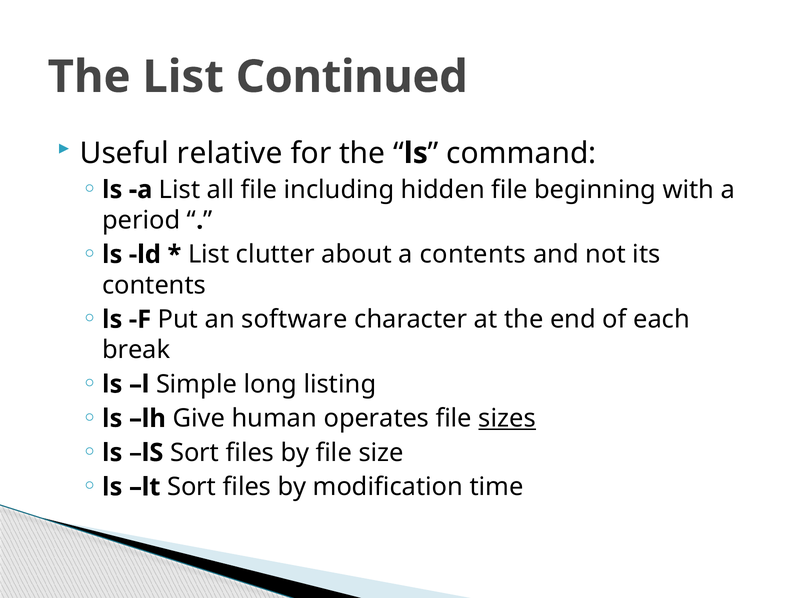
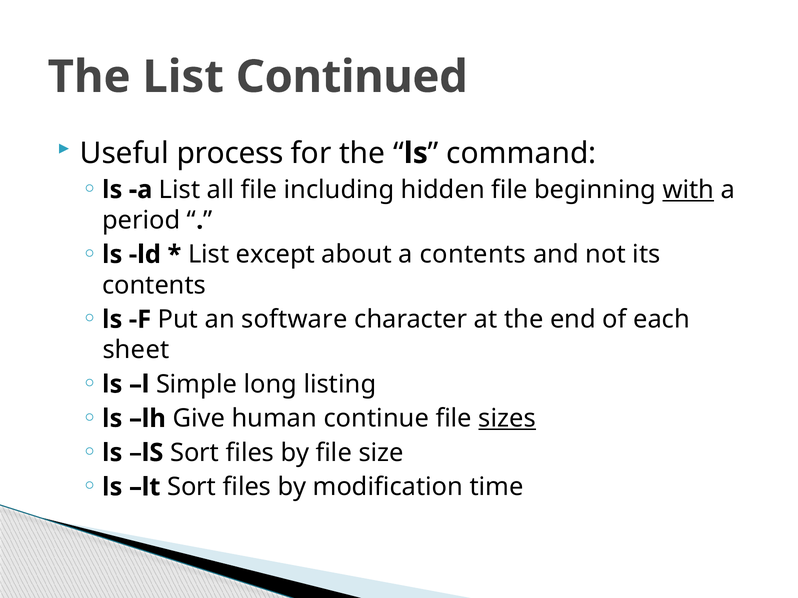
relative: relative -> process (230, 153)
with underline: none -> present (688, 190)
clutter: clutter -> except (275, 255)
break: break -> sheet (136, 350)
operates: operates -> continue (376, 419)
